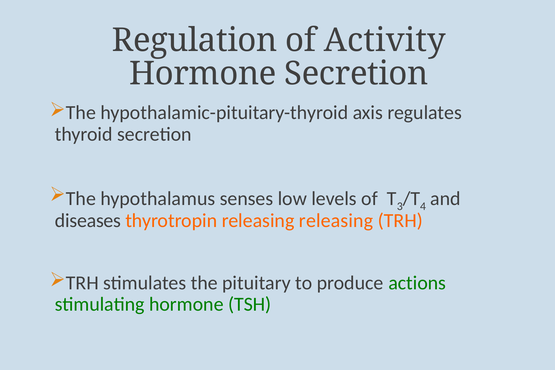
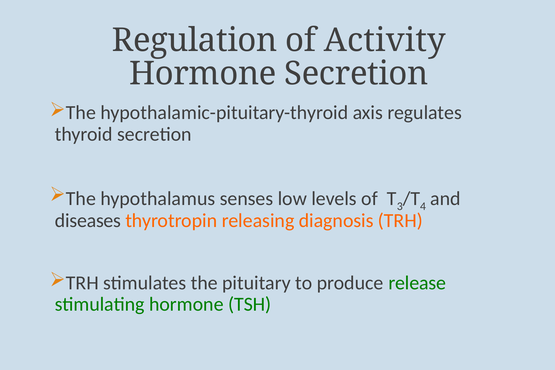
releasing releasing: releasing -> diagnosis (336, 221)
actions: actions -> release (417, 283)
